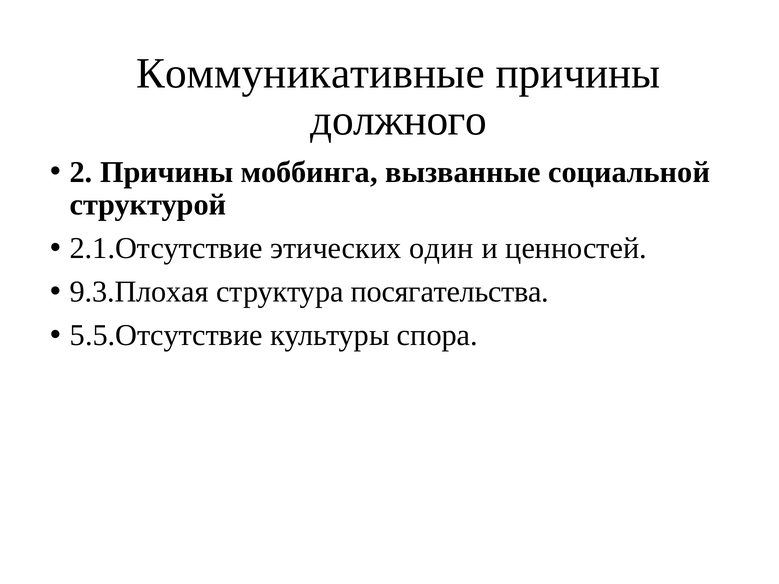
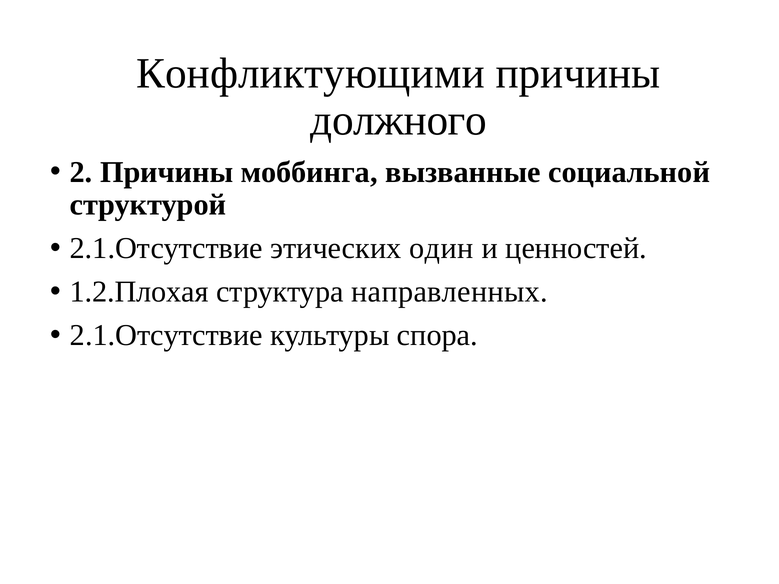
Коммуникативные: Коммуникативные -> Конфликтующими (310, 74)
9.3.Плохая: 9.3.Плохая -> 1.2.Плохая (139, 292)
посягательства: посягательства -> направленных (450, 292)
5.5.Отсутствие: 5.5.Отсутствие -> 2.1.Отсутствие (166, 336)
